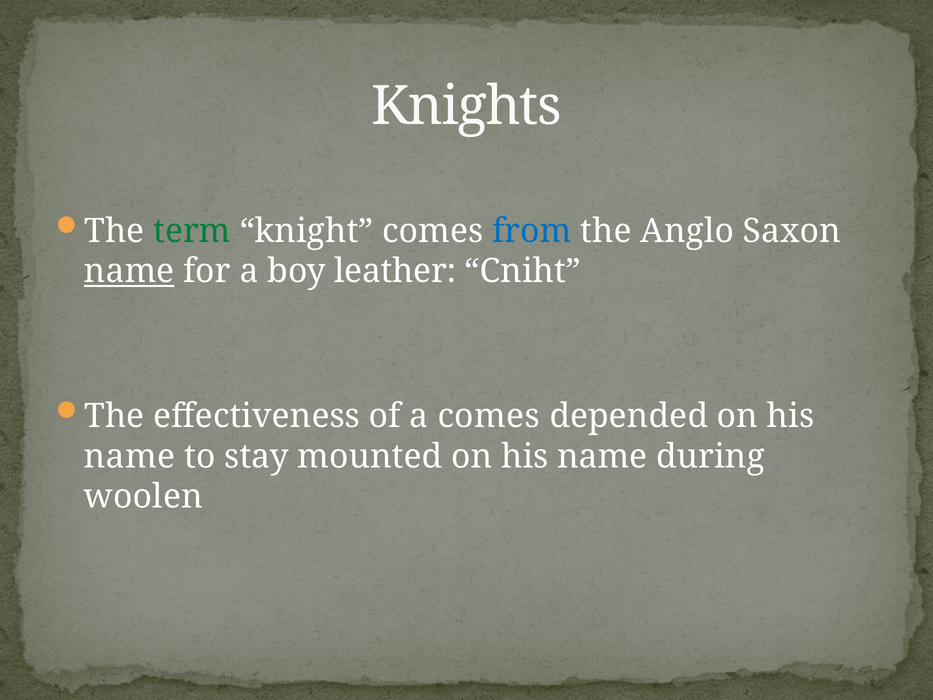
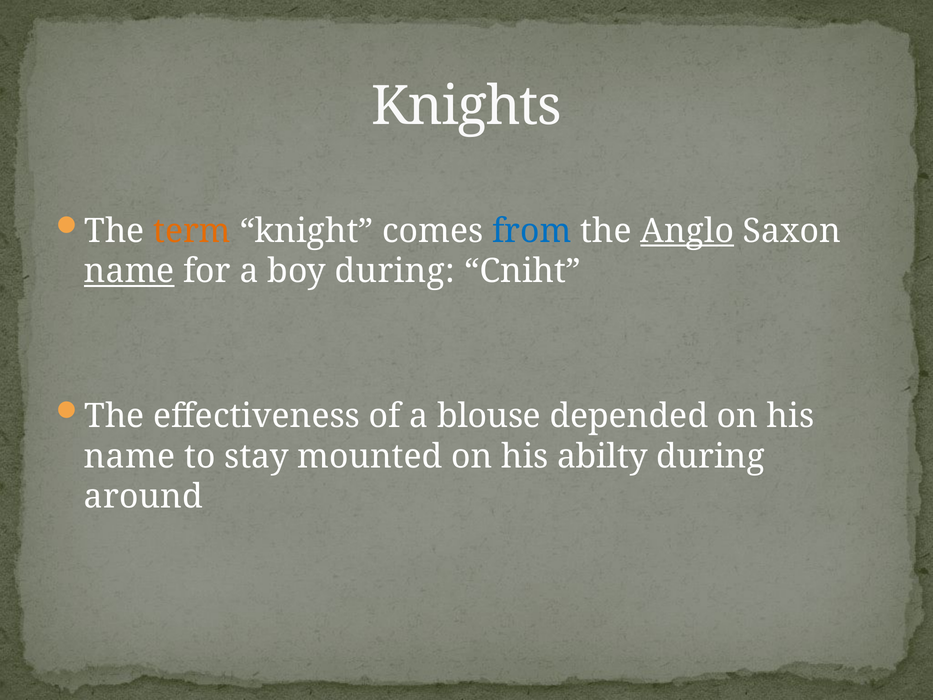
term colour: green -> orange (192, 231)
Anglo underline: none -> present (687, 231)
boy leather: leather -> during (395, 271)
a comes: comes -> blouse (489, 416)
mounted on his name: name -> abilty (602, 456)
woolen: woolen -> around (143, 497)
